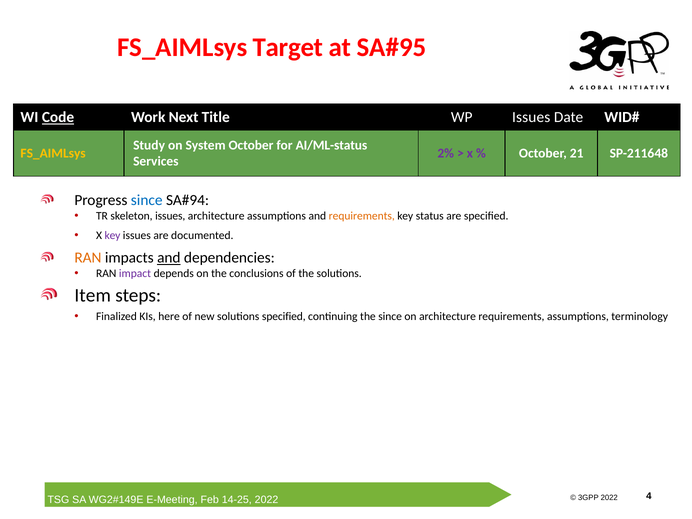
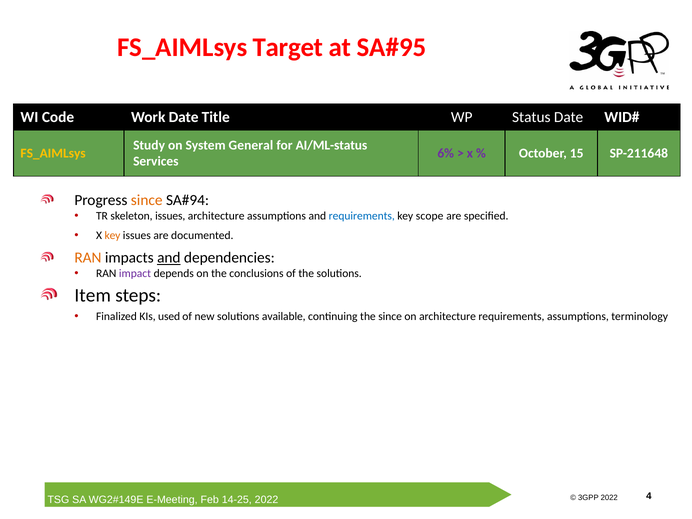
Code underline: present -> none (58, 117)
Work Next: Next -> Date (184, 117)
WP Issues: Issues -> Status (531, 117)
System October: October -> General (251, 145)
2%: 2% -> 6% (446, 153)
21: 21 -> 15 (577, 153)
since colour: blue -> orange (147, 200)
requirements colour: orange -> blue (362, 216)
status: status -> scope (430, 216)
key colour: purple -> orange (112, 236)
here: here -> used (169, 316)
solutions specified: specified -> available (284, 316)
